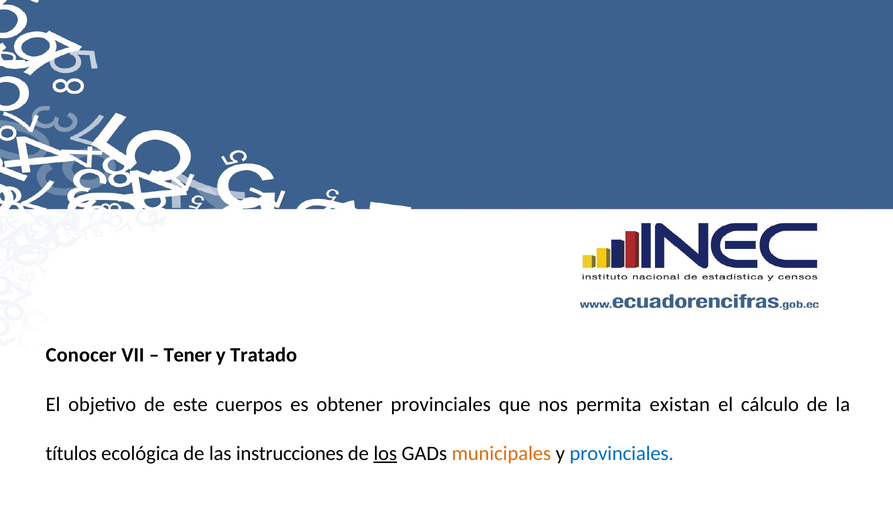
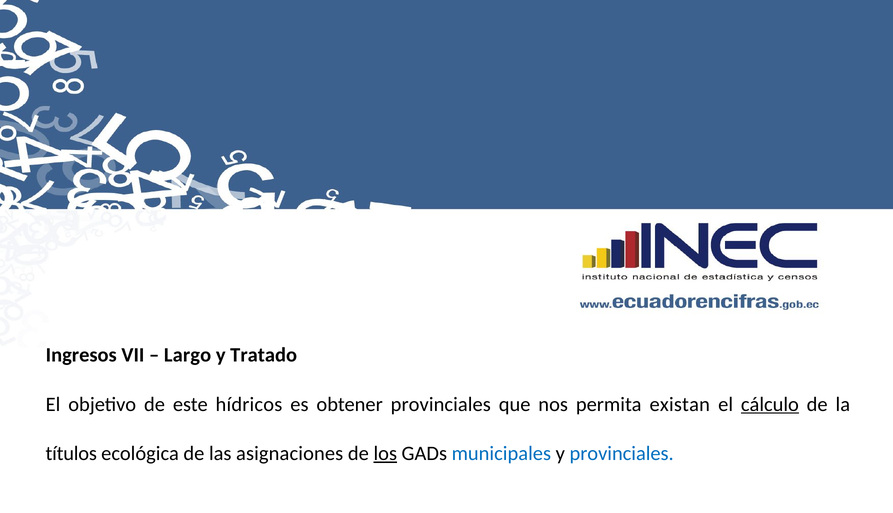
Conocer: Conocer -> Ingresos (81, 356)
Tener: Tener -> Largo (188, 356)
cuerpos: cuerpos -> hídricos (249, 405)
cálculo underline: none -> present (770, 405)
instrucciones: instrucciones -> asignaciones (290, 454)
municipales colour: orange -> blue (501, 454)
